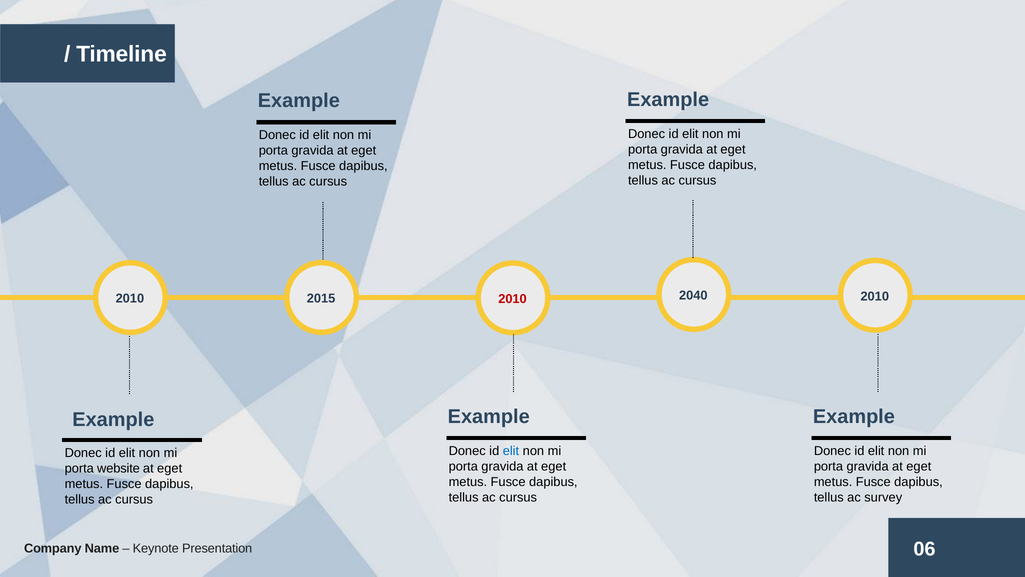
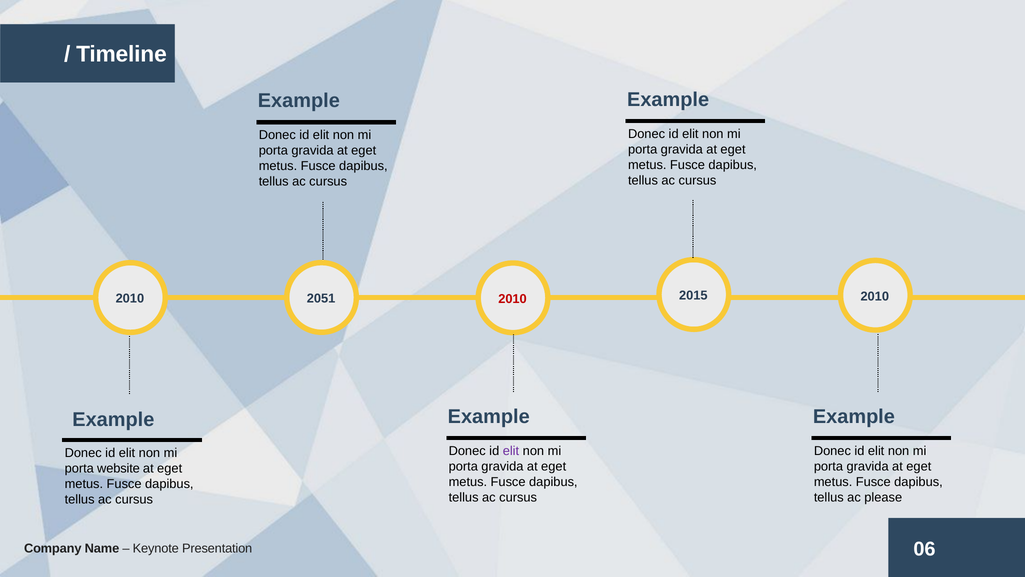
2040: 2040 -> 2015 (693, 295)
2015: 2015 -> 2051 (321, 298)
elit colour: blue -> purple (511, 451)
survey: survey -> please (883, 497)
